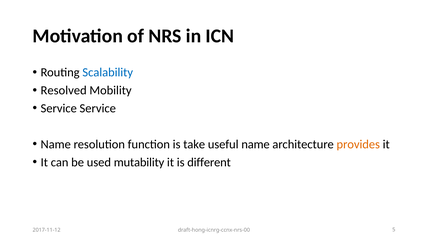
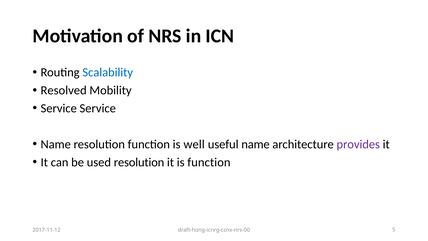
take: take -> well (194, 144)
provides colour: orange -> purple (358, 144)
used mutability: mutability -> resolution (139, 162)
is different: different -> function (209, 162)
